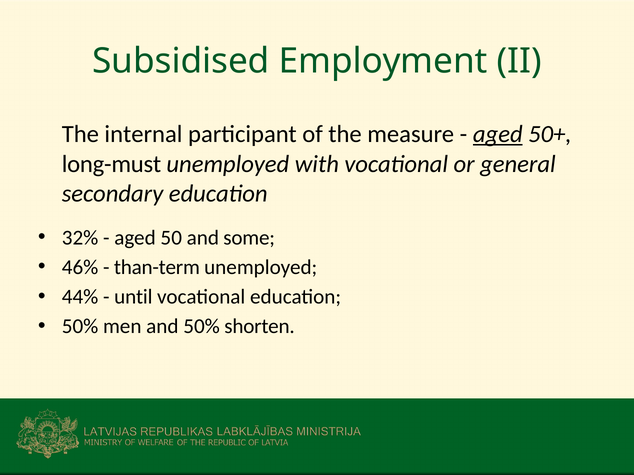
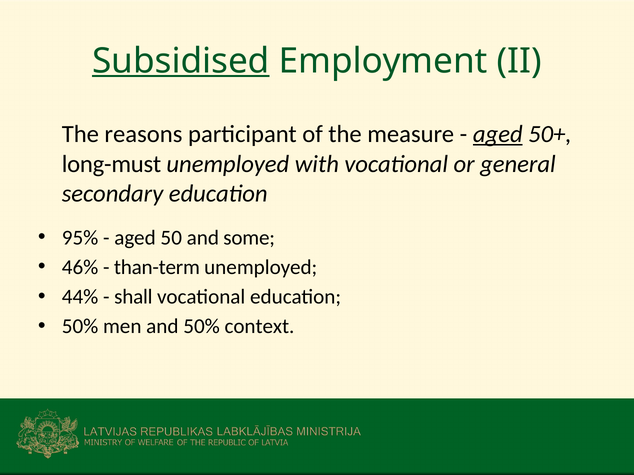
Subsidised underline: none -> present (181, 61)
internal: internal -> reasons (143, 134)
32%: 32% -> 95% (80, 238)
until: until -> shall (133, 297)
shorten: shorten -> context (259, 327)
